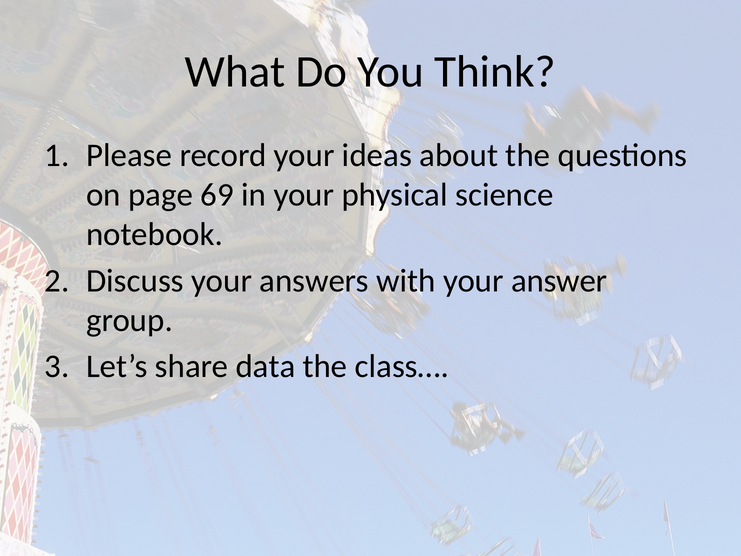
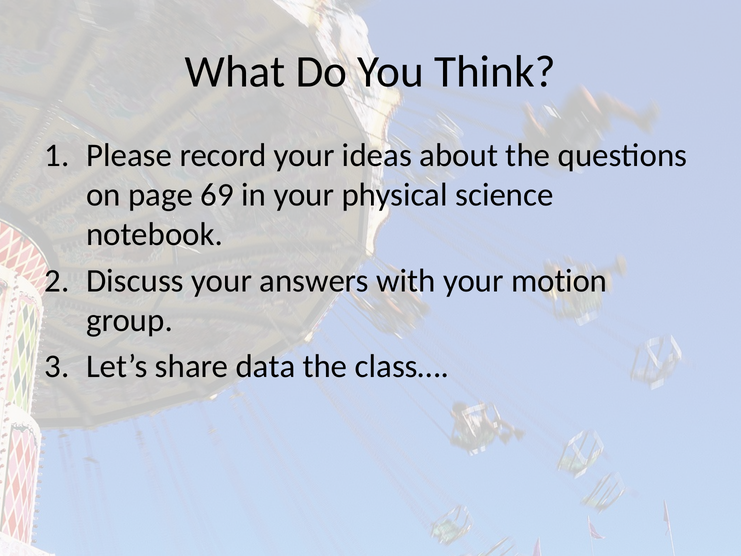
answer: answer -> motion (559, 281)
